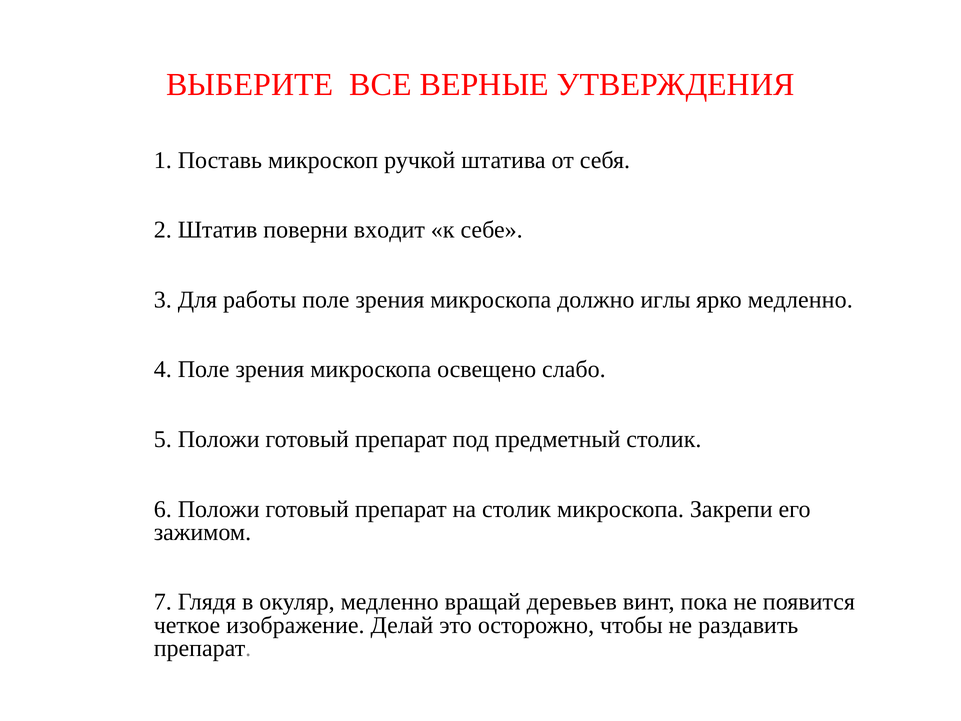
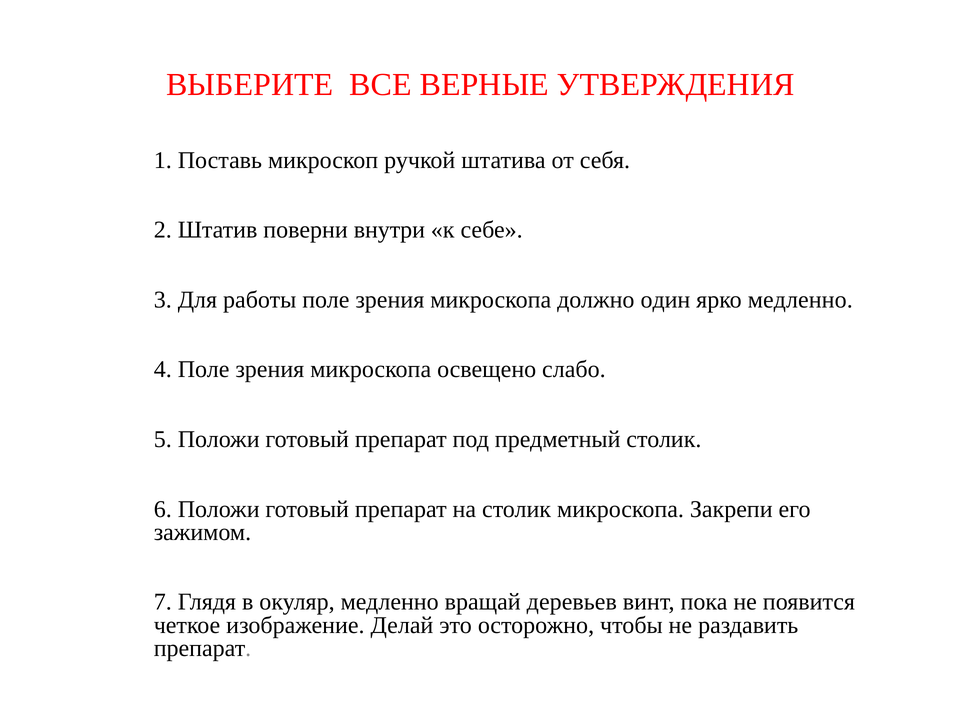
входит: входит -> внутри (389, 230)
иглы: иглы -> один (665, 300)
